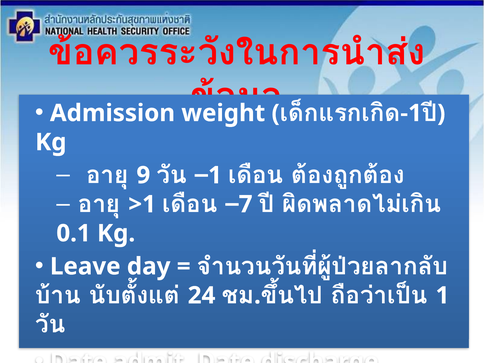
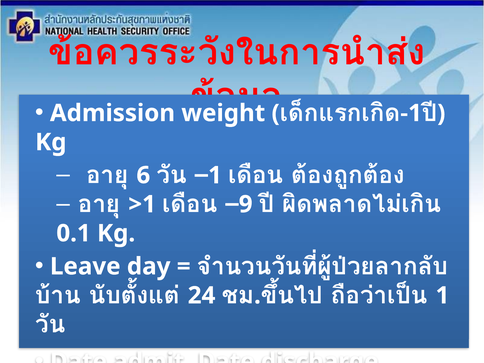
9: 9 -> 6 (143, 175)
7: 7 -> 9 (246, 204)
